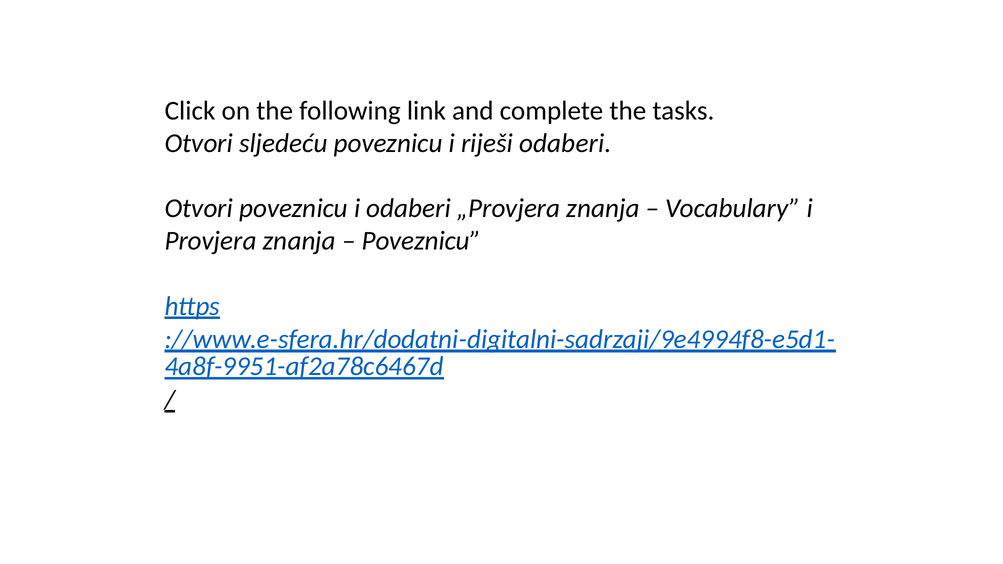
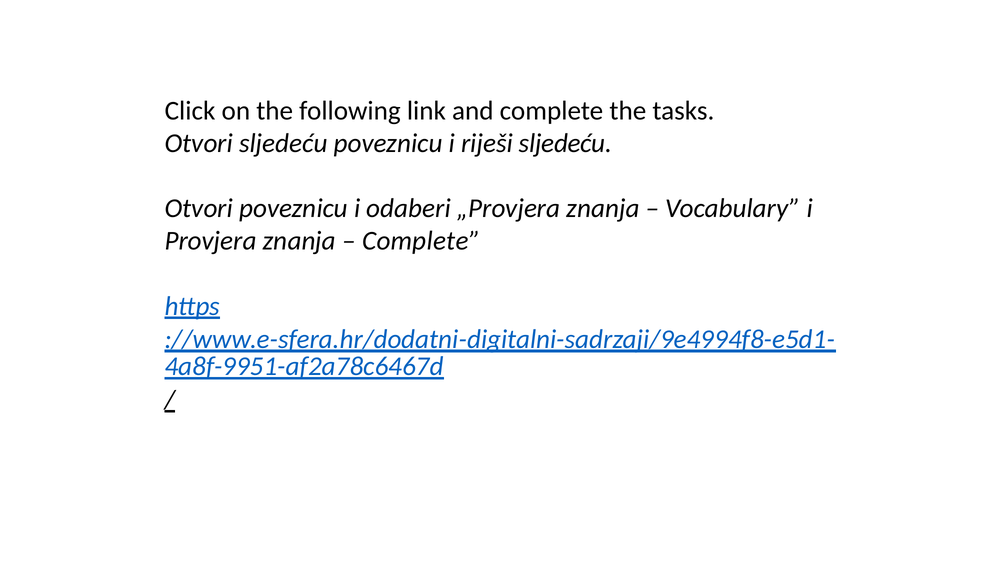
riješi odaberi: odaberi -> sljedeću (565, 143)
Poveznicu: Poveznicu -> Complete (421, 241)
